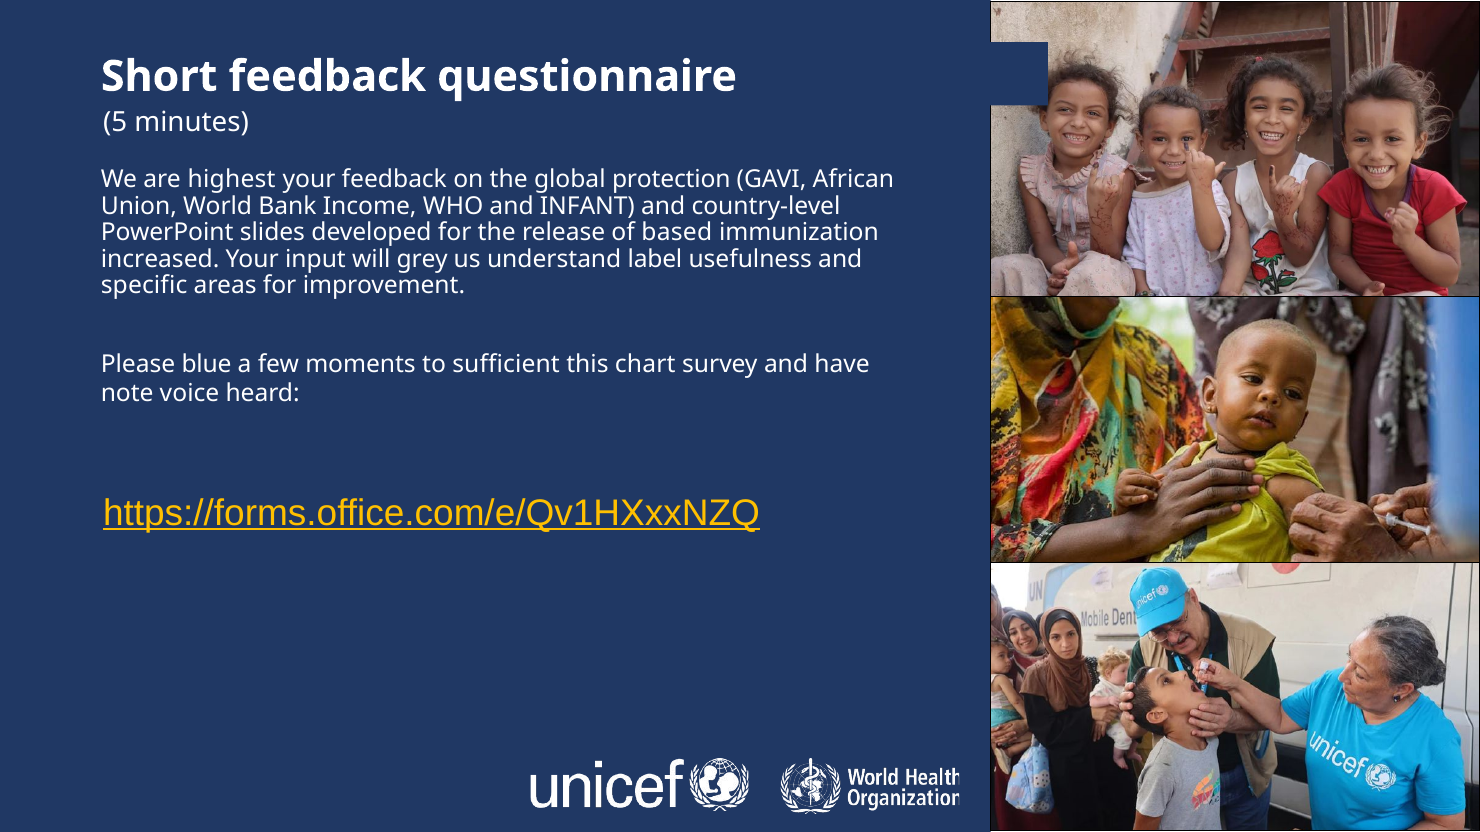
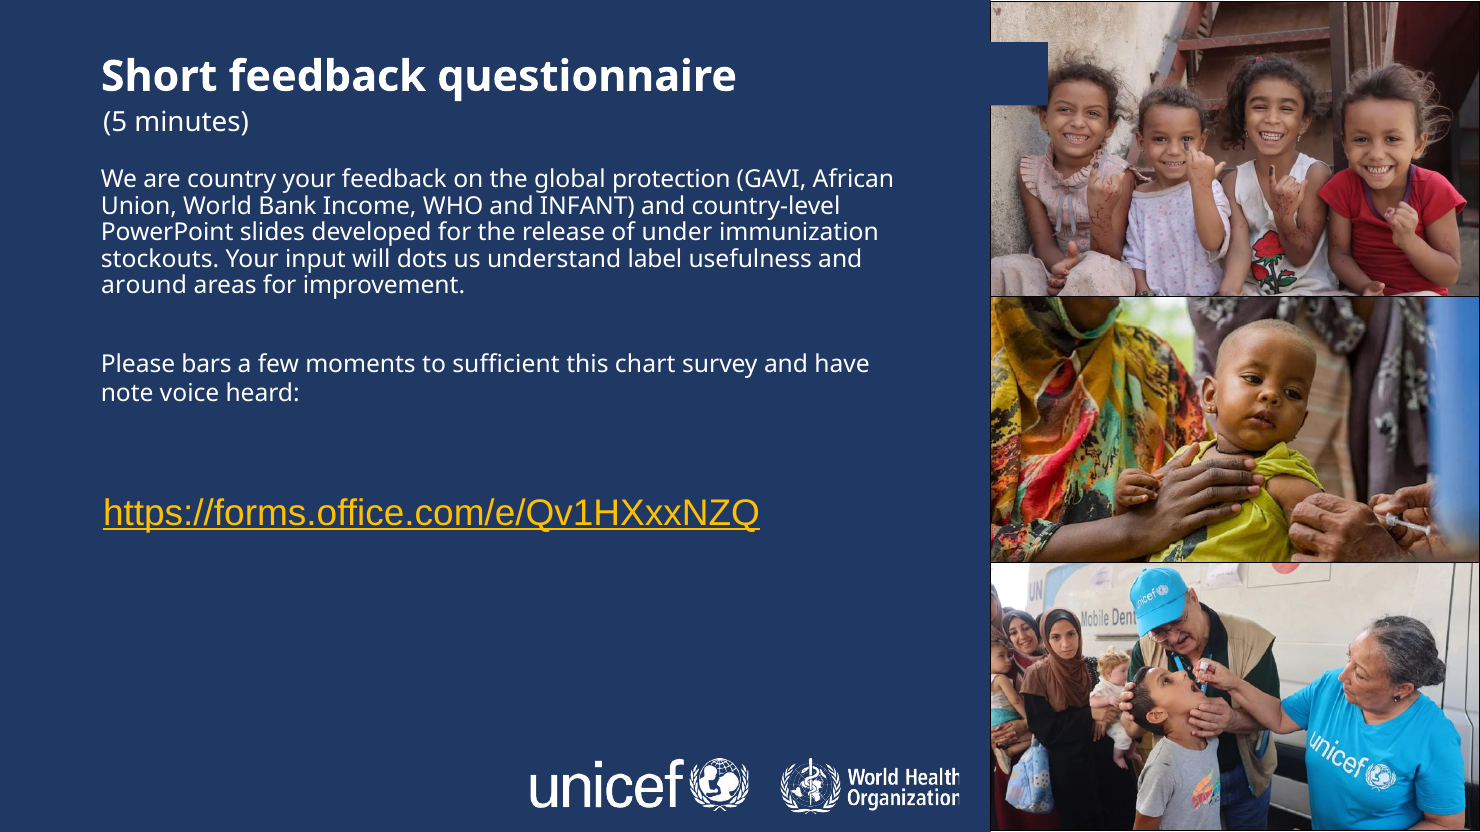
highest: highest -> country (232, 180)
based: based -> under (677, 233)
increased: increased -> stockouts (160, 259)
grey: grey -> dots (422, 259)
specific: specific -> around (144, 286)
blue: blue -> bars (207, 364)
